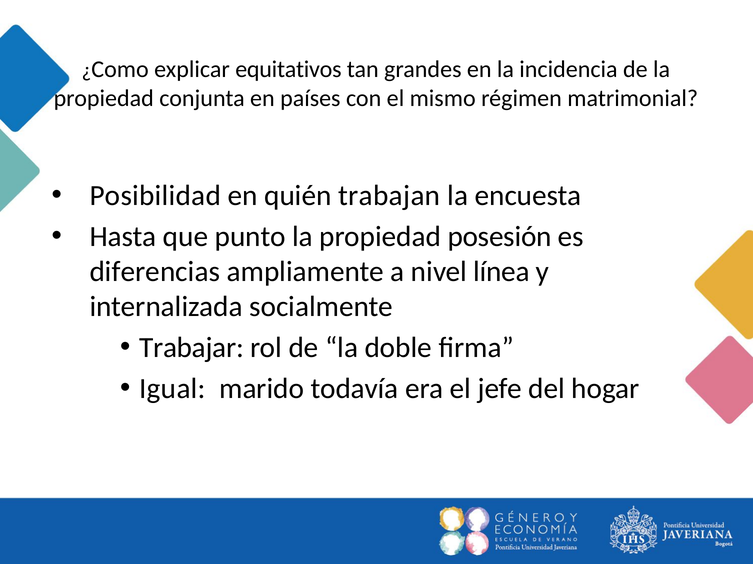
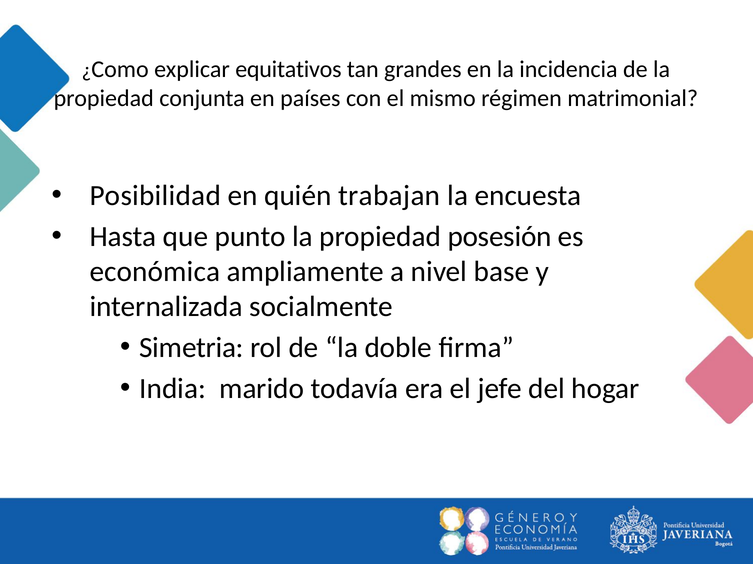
diferencias: diferencias -> económica (155, 272)
línea: línea -> base (501, 272)
Trabajar: Trabajar -> Simetria (192, 348)
Igual: Igual -> India (173, 389)
